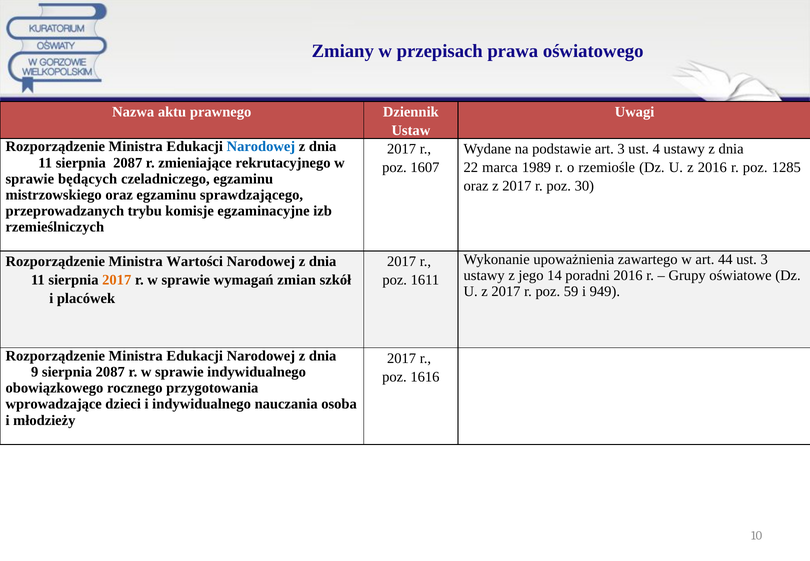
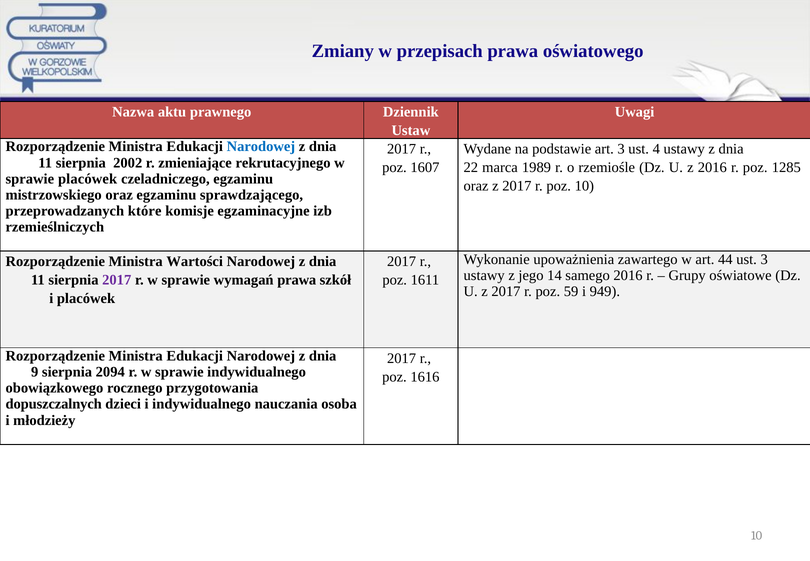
11 sierpnia 2087: 2087 -> 2002 (128, 163)
sprawie będących: będących -> placówek (88, 179)
poz 30: 30 -> 10 (584, 186)
trybu: trybu -> które (145, 211)
poradni: poradni -> samego (588, 275)
2017 colour: orange -> purple (117, 280)
wymagań zmian: zmian -> prawa (297, 280)
9 sierpnia 2087: 2087 -> 2094 (110, 372)
wprowadzające: wprowadzające -> dopuszczalnych (54, 404)
